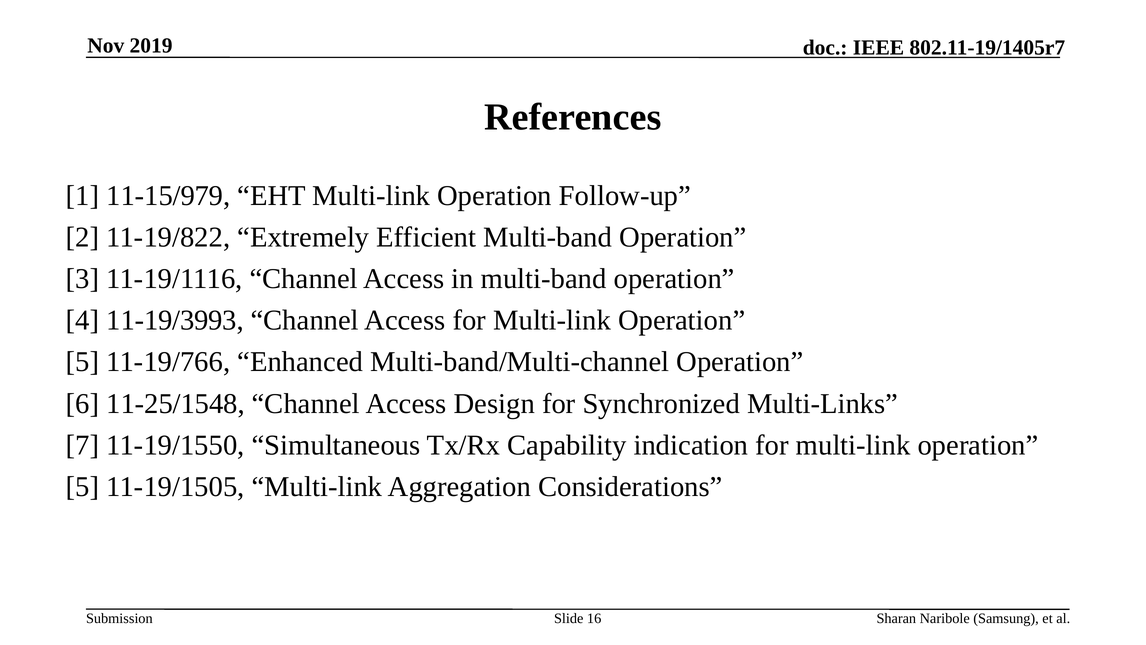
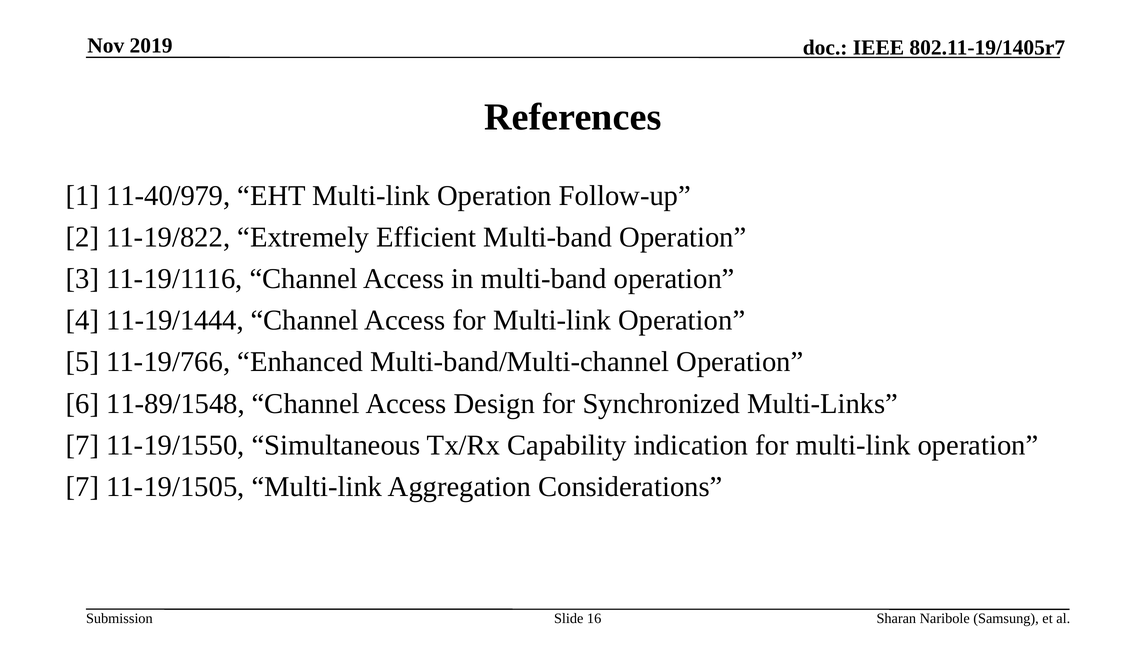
11-15/979: 11-15/979 -> 11-40/979 (168, 196)
11-19/3993: 11-19/3993 -> 11-19/1444 (175, 320)
11-25/1548: 11-25/1548 -> 11-89/1548 (176, 403)
5: 5 -> 7 (83, 486)
